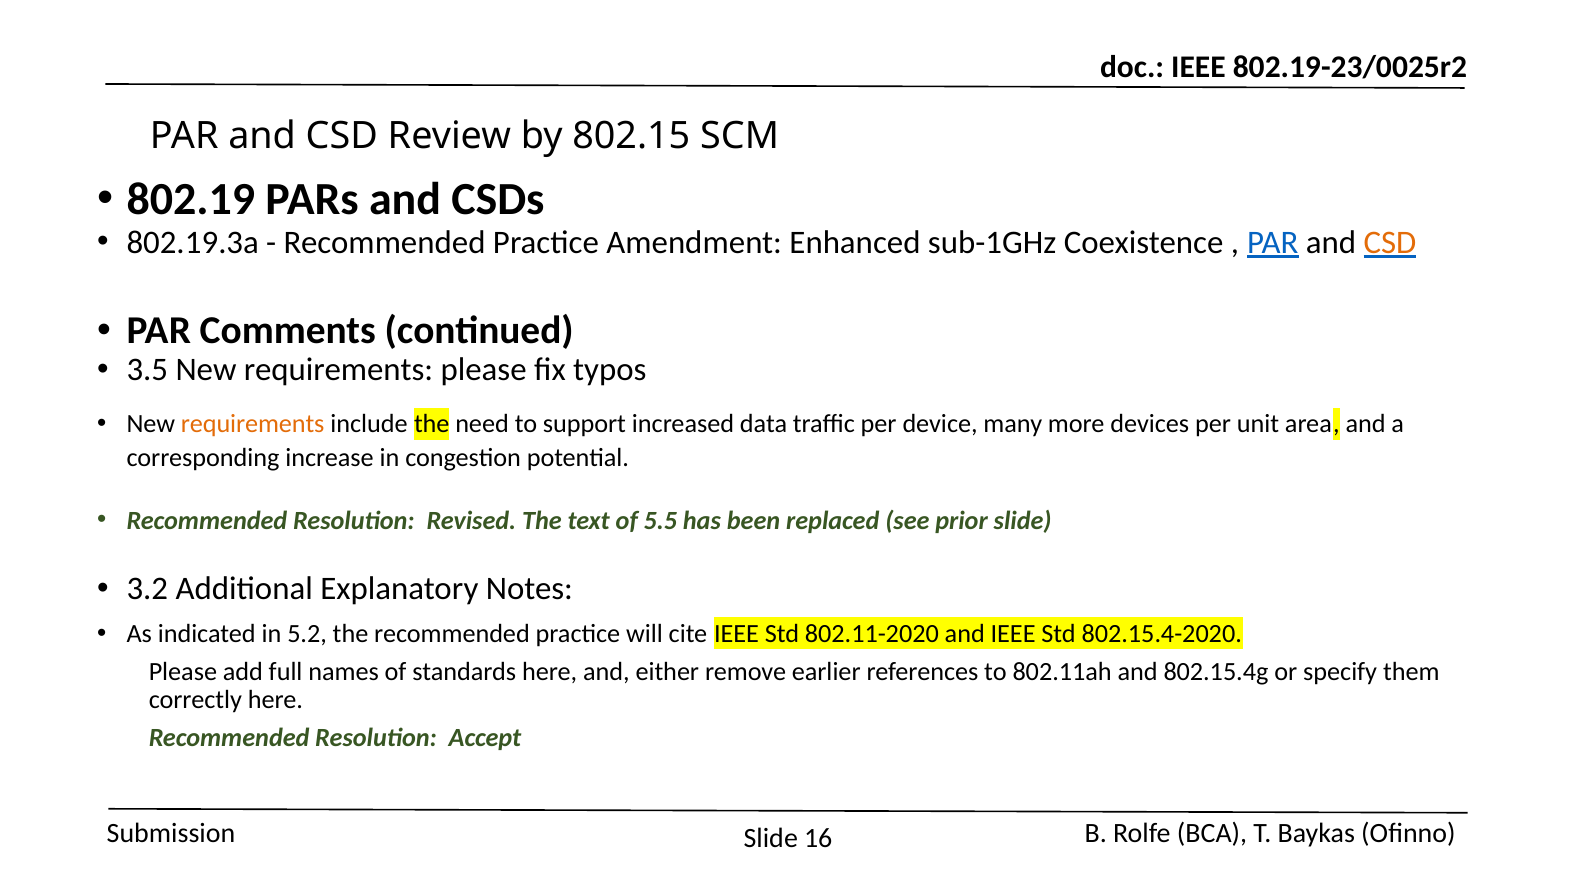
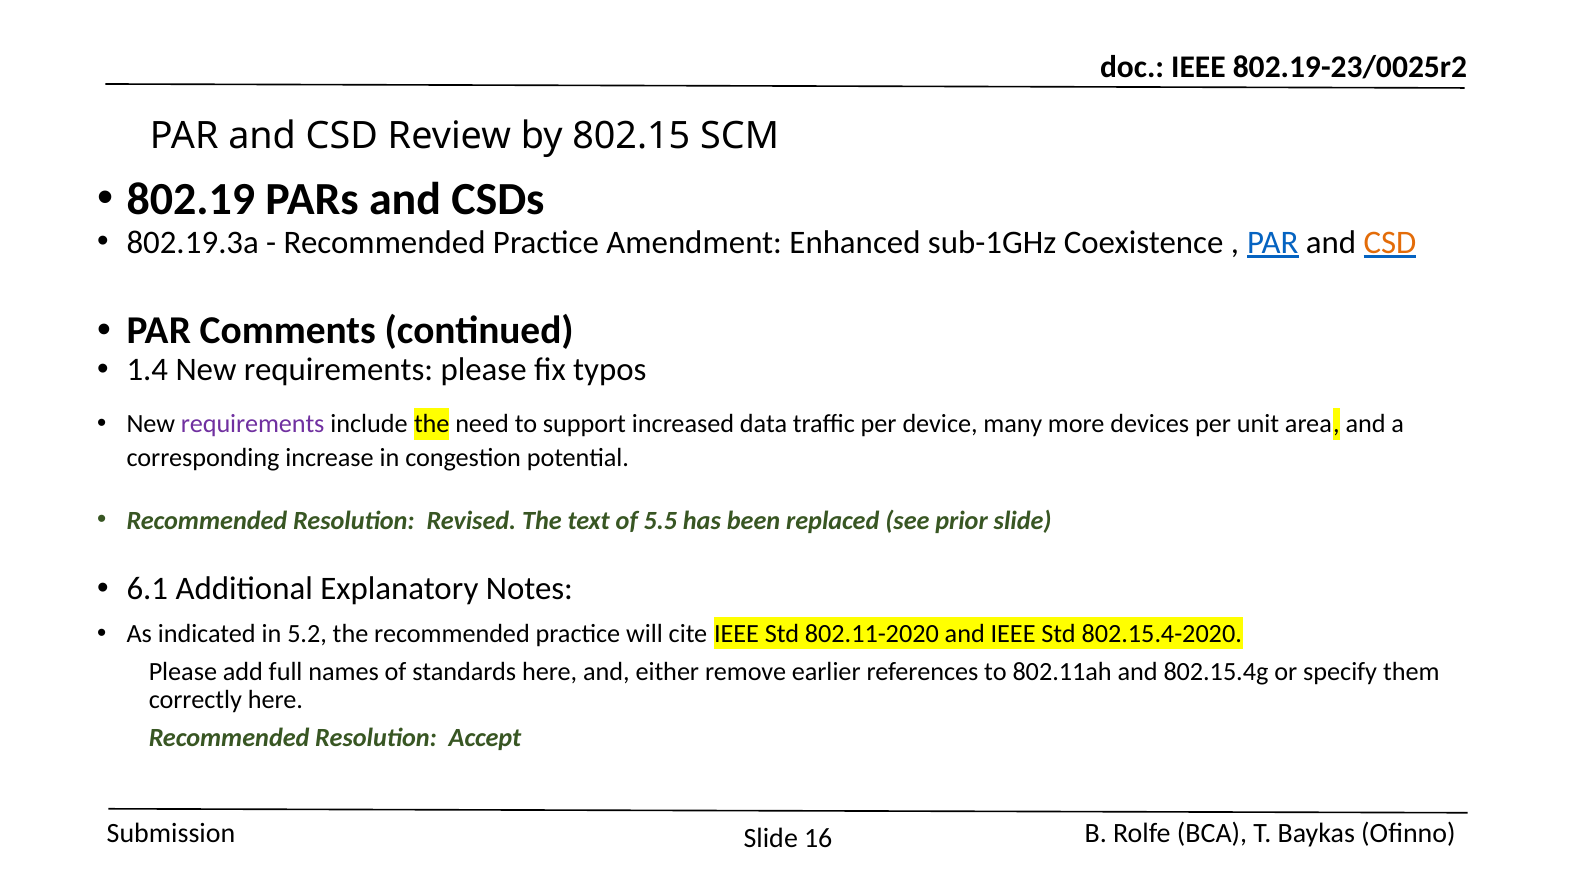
3.5: 3.5 -> 1.4 (147, 370)
requirements colour: orange -> purple (253, 424)
3.2: 3.2 -> 6.1 (147, 589)
